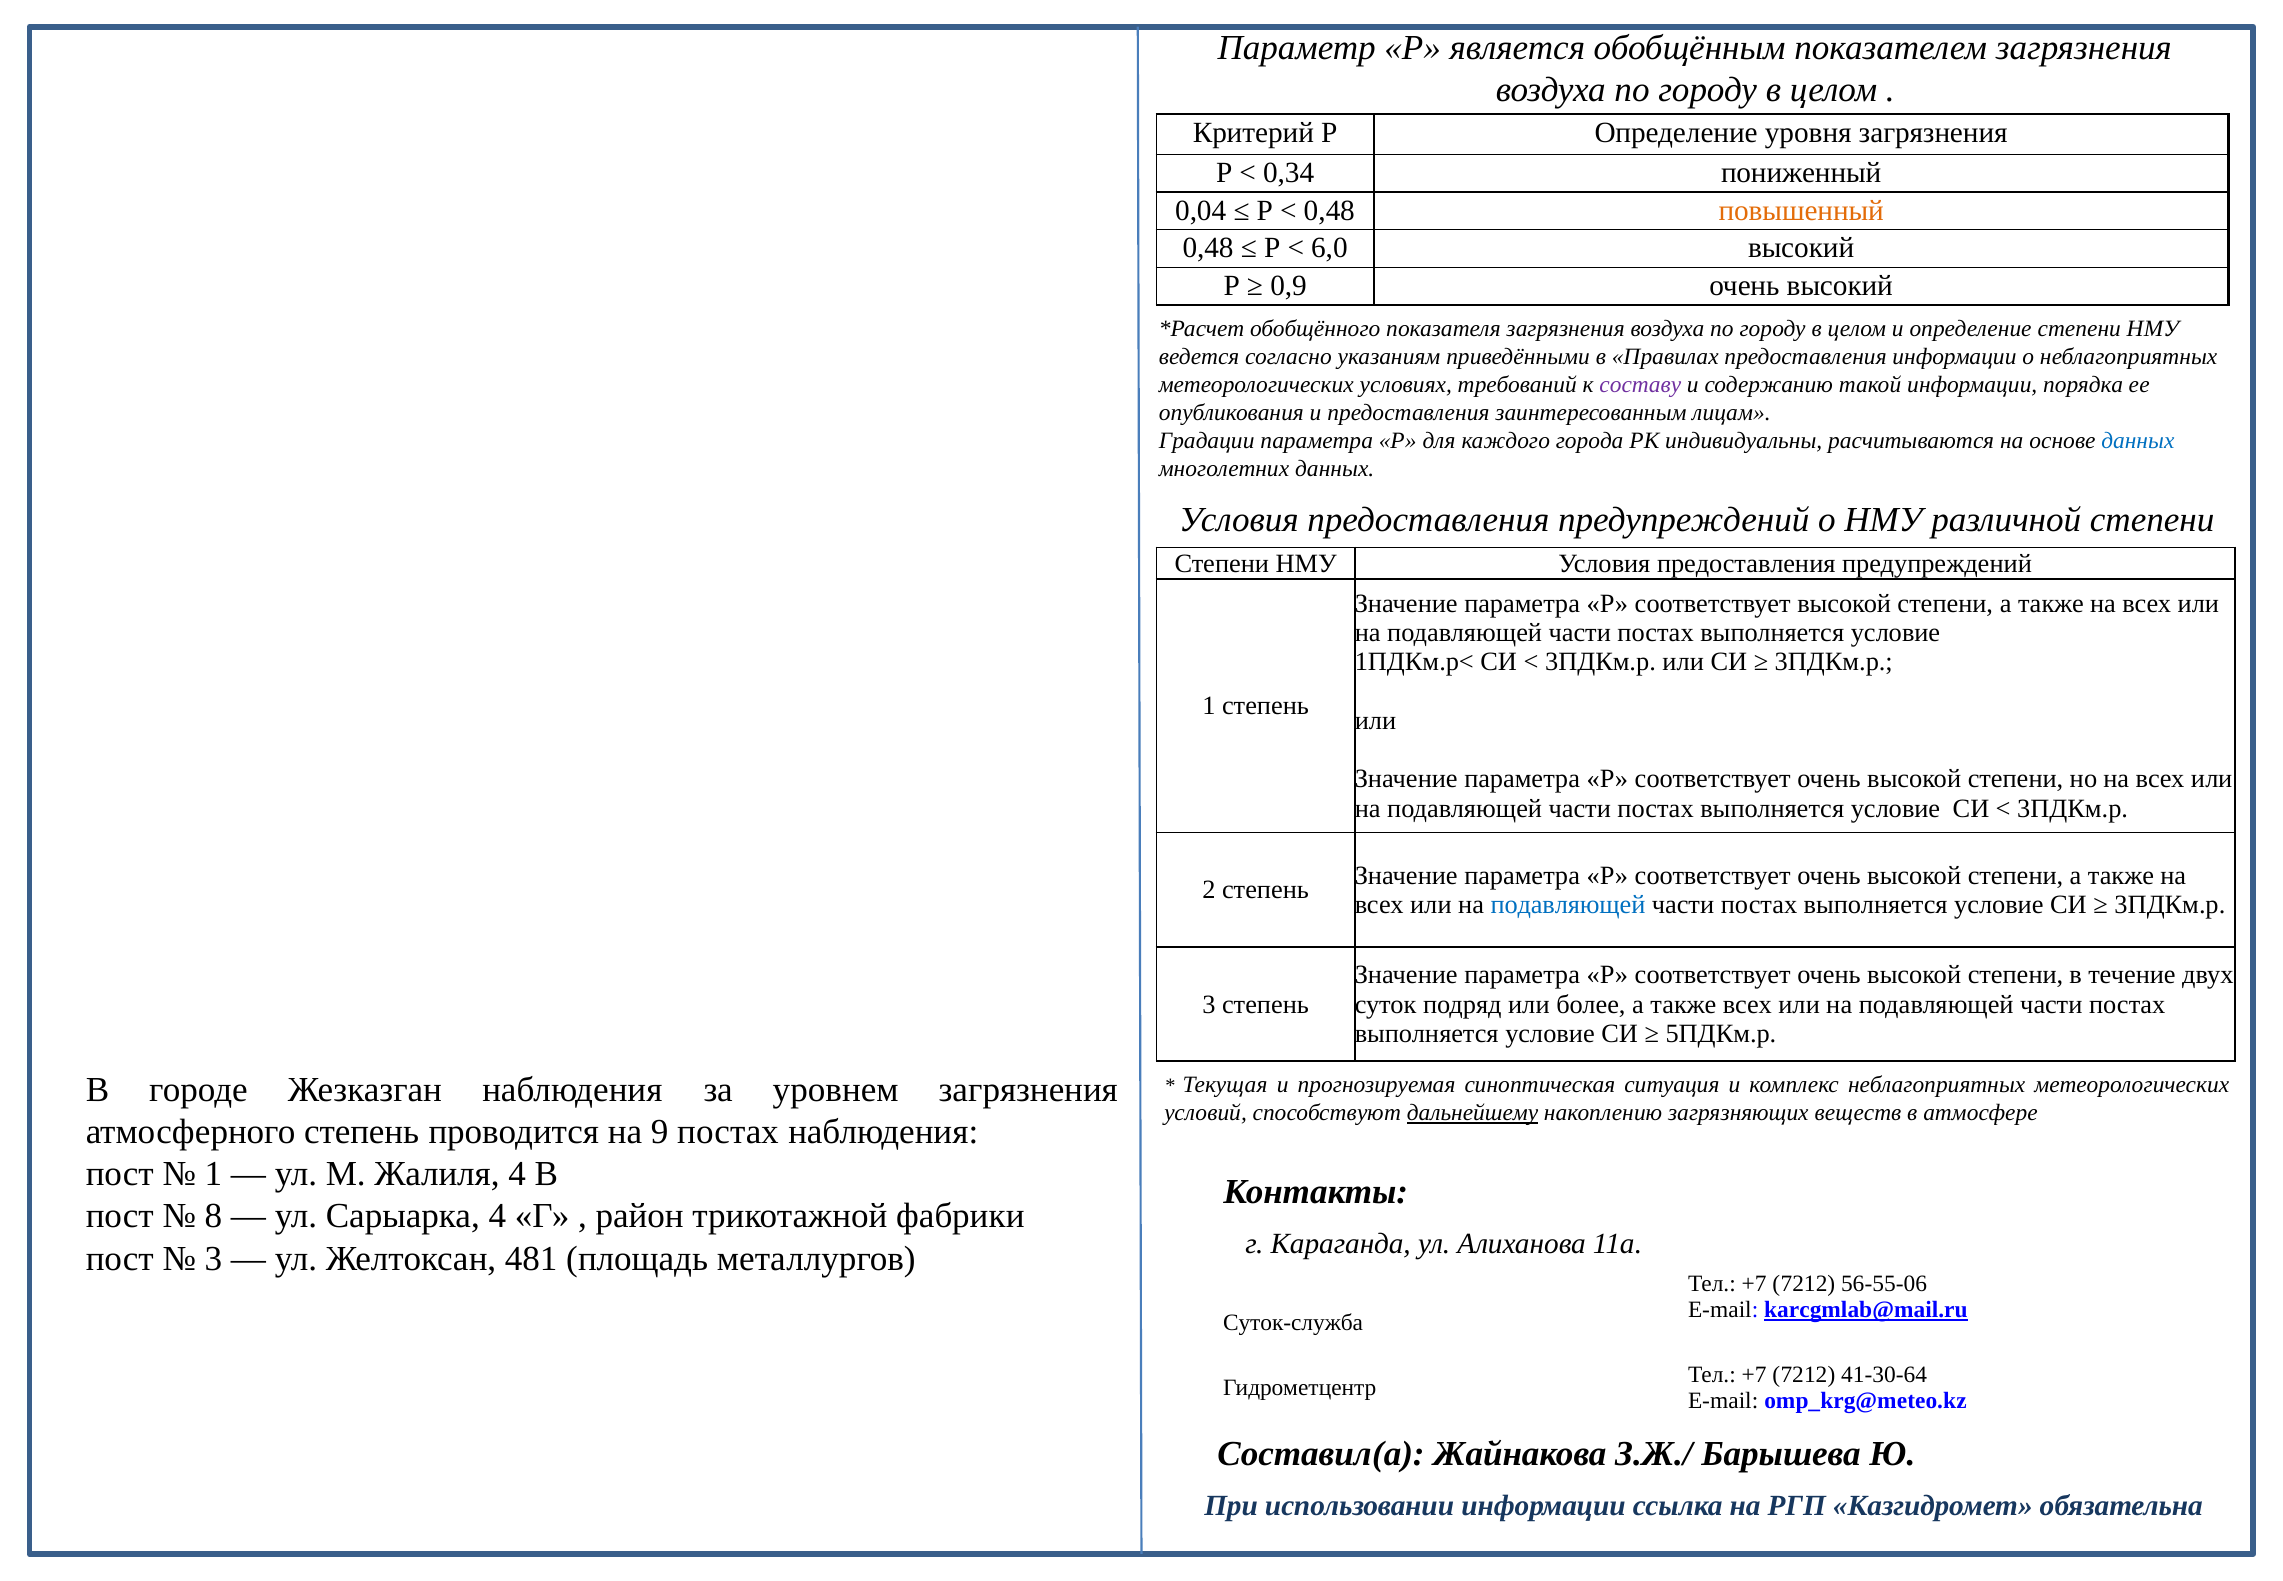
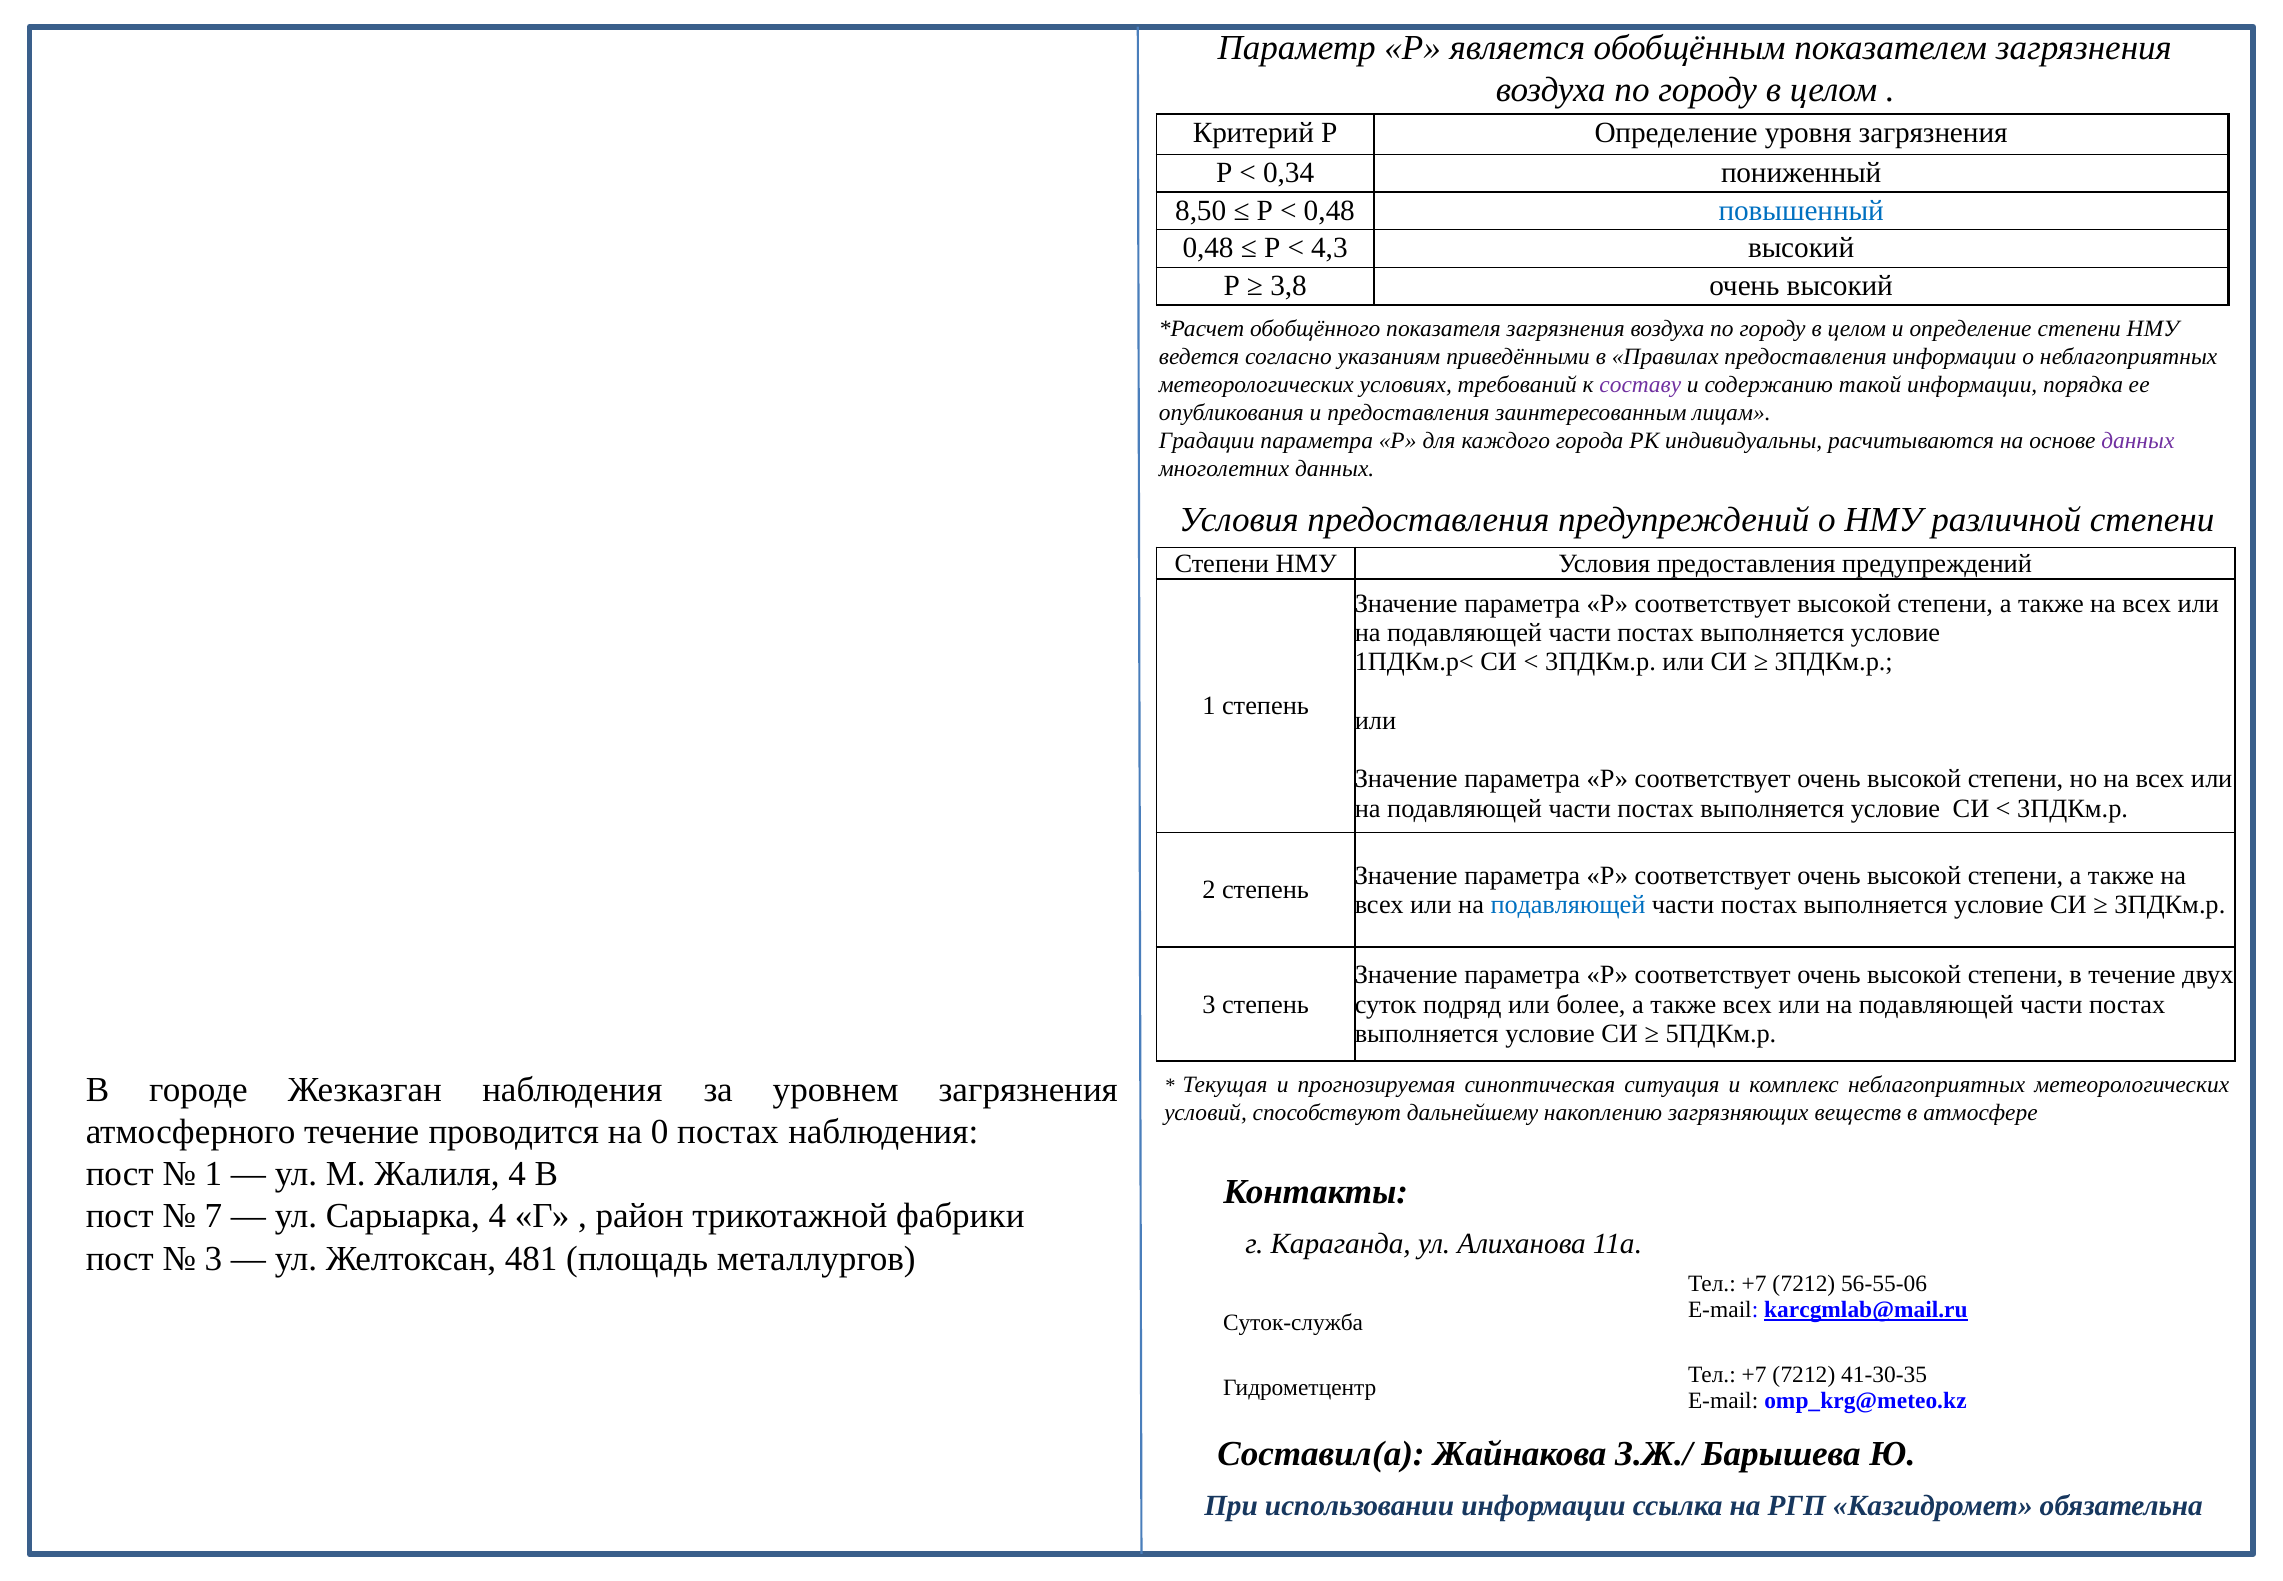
0,04: 0,04 -> 8,50 (1201, 210)
повышенный colour: orange -> blue (1801, 210)
6,0: 6,0 -> 4,3 (1329, 248)
0,9: 0,9 -> 3,8 (1289, 286)
данных colour: blue -> purple (2138, 441)
дальнейшему underline: present -> none (1473, 1113)
атмосферного степень: степень -> течение (362, 1132)
9: 9 -> 0 (660, 1132)
8: 8 -> 7 (213, 1216)
41-30-64: 41-30-64 -> 41-30-35 (1884, 1375)
